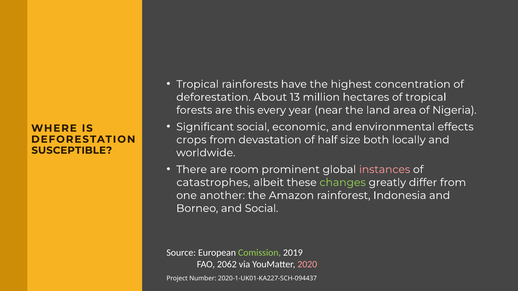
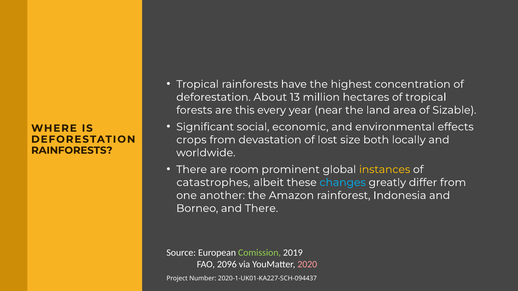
Nigeria: Nigeria -> Sizable (454, 110)
half: half -> lost (327, 140)
SUSCEPTIBLE: SUSCEPTIBLE -> RAINFORESTS (72, 151)
instances colour: pink -> yellow (385, 170)
changes colour: light green -> light blue (343, 183)
and Social: Social -> There (261, 209)
2062: 2062 -> 2096 (227, 265)
